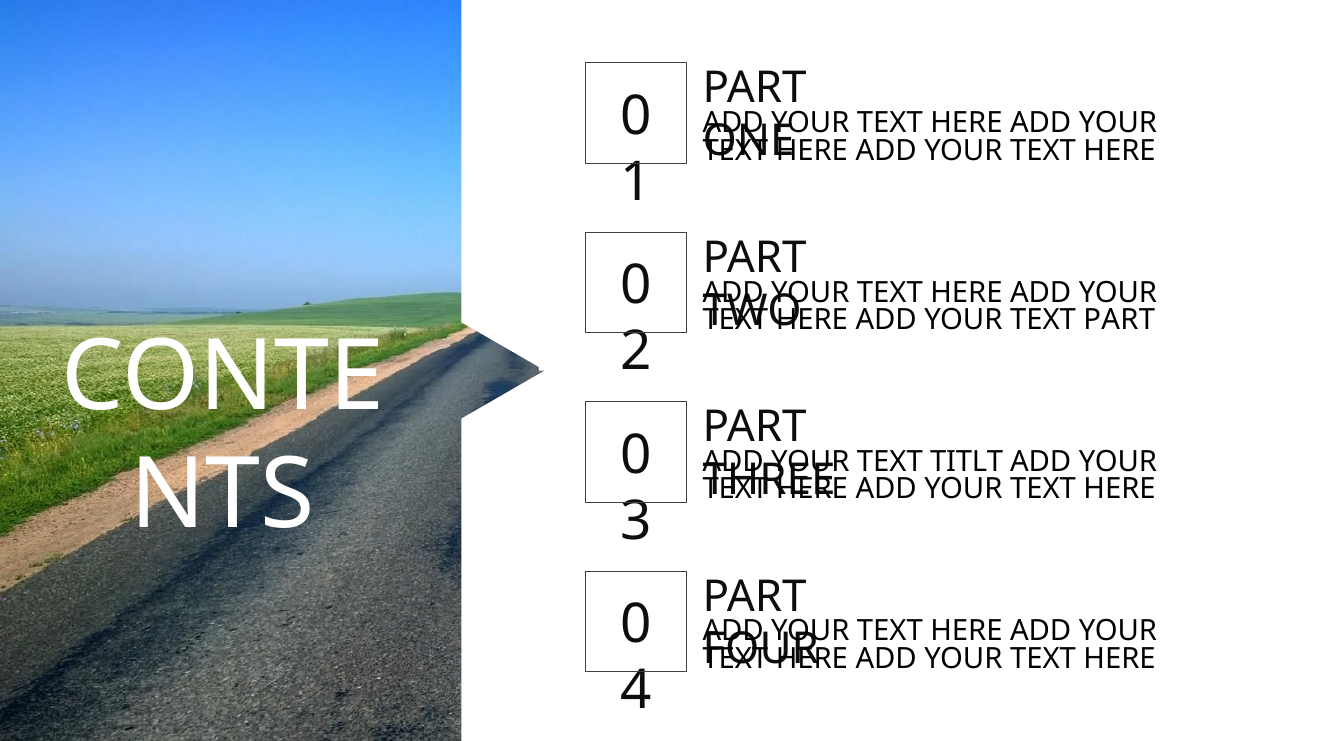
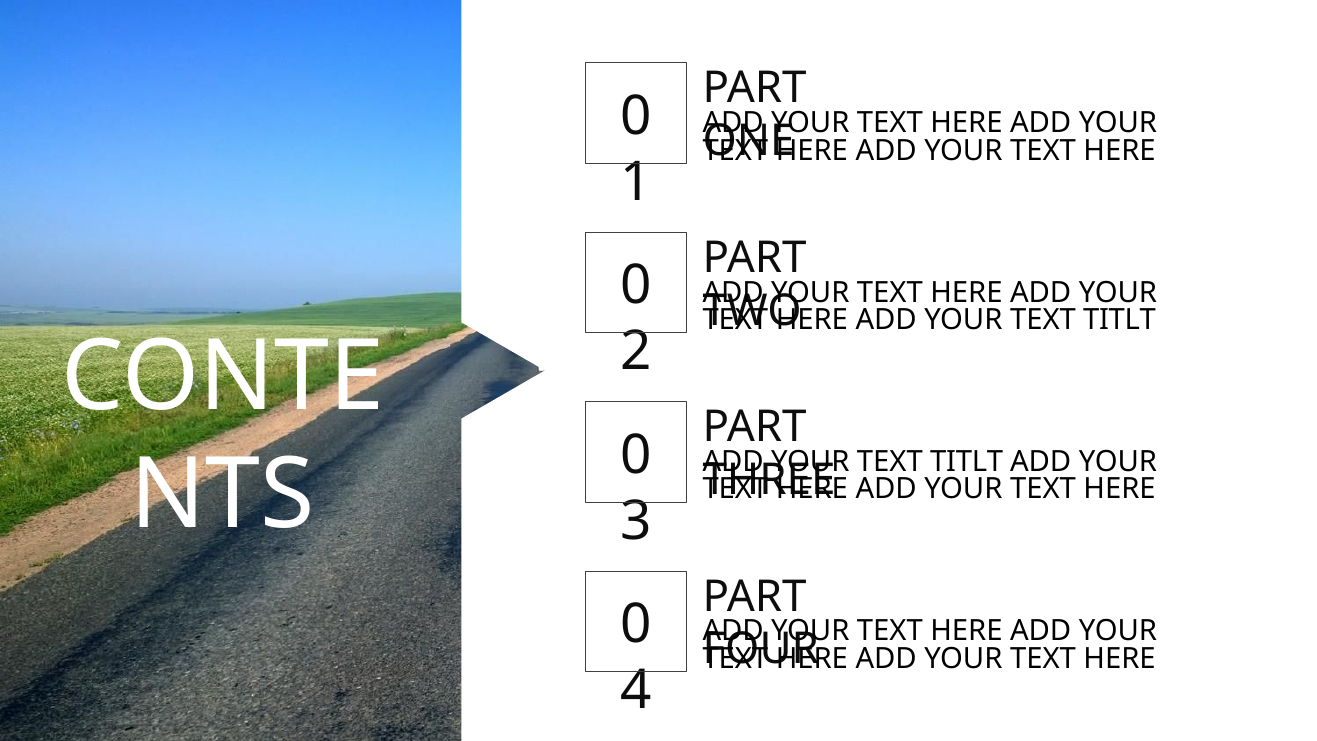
PART: PART -> TITLT (1120, 320)
